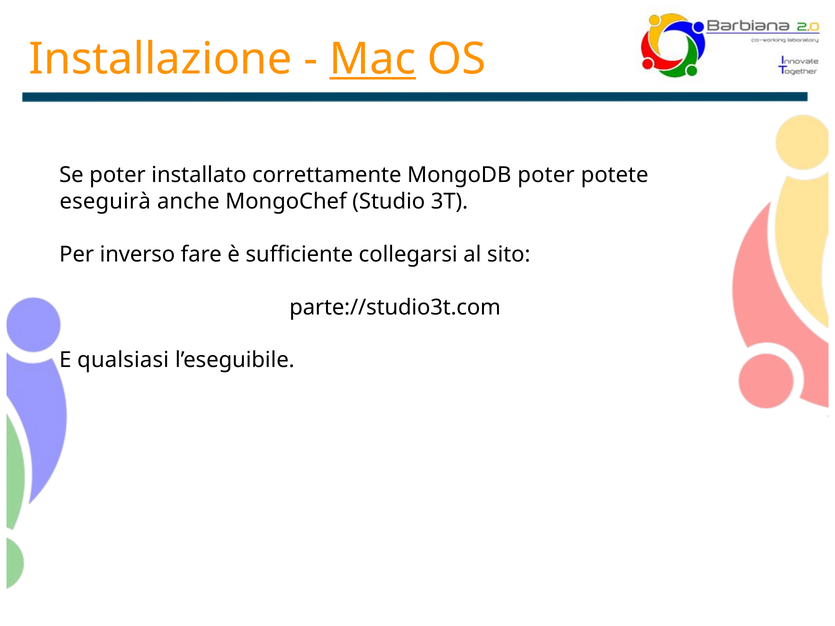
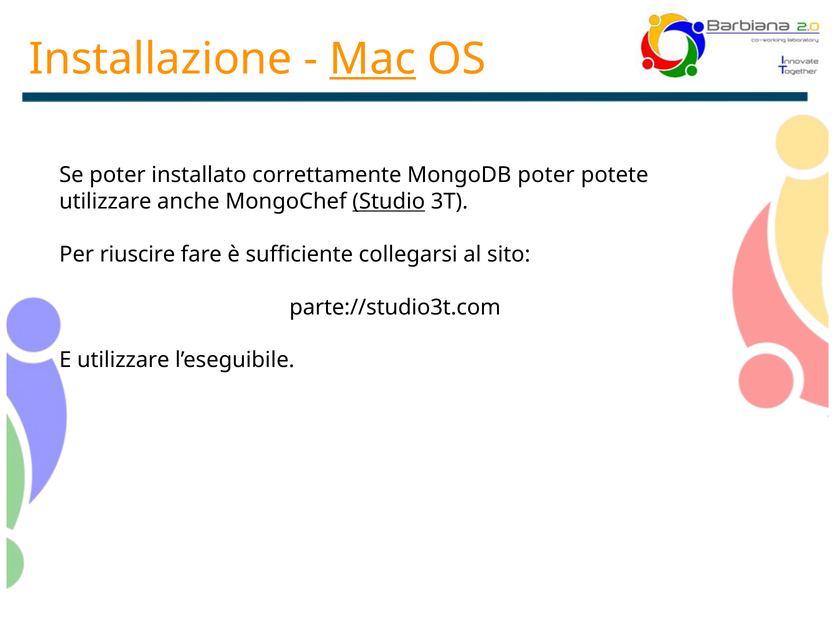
eseguirà: eseguirà -> utilizzare (105, 202)
Studio underline: none -> present (389, 202)
inverso: inverso -> riuscire (137, 254)
E qualsiasi: qualsiasi -> utilizzare (123, 360)
